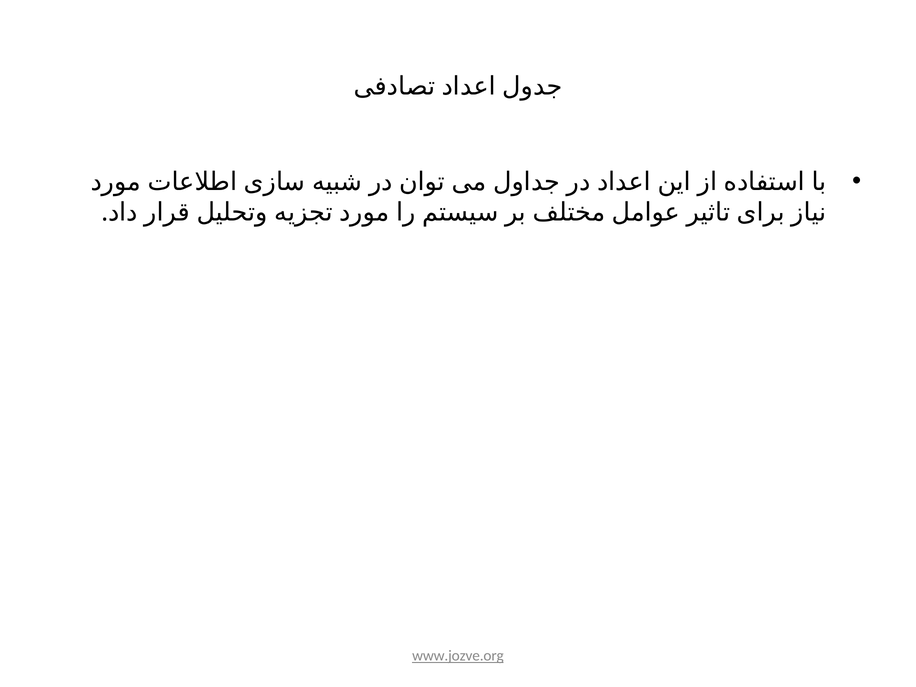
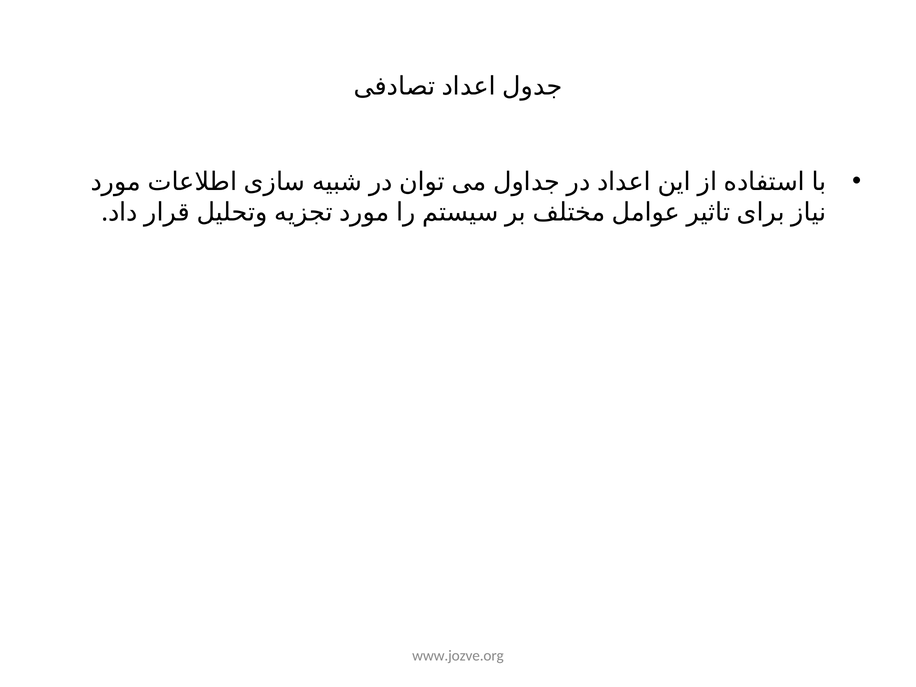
www.jozve.org underline: present -> none (458, 656)
